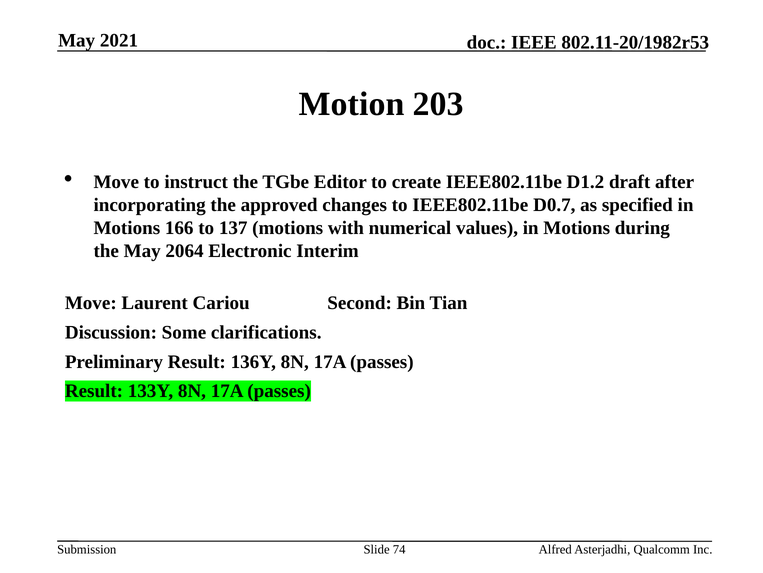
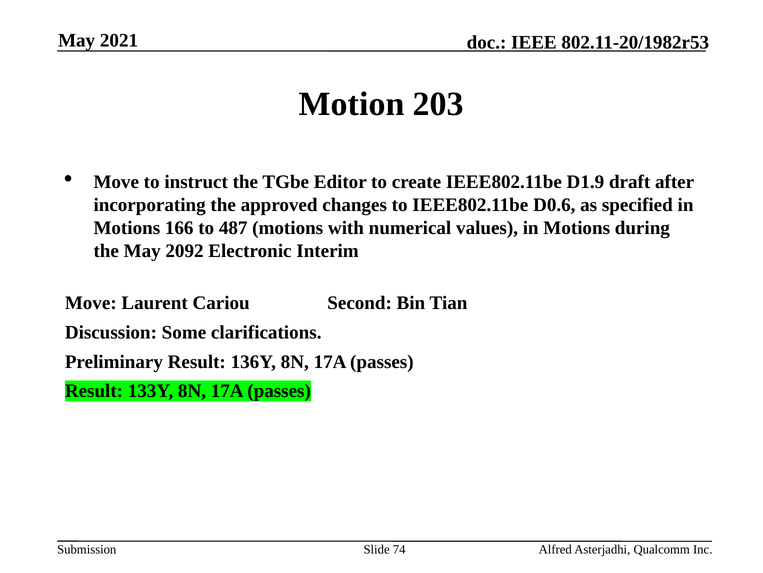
D1.2: D1.2 -> D1.9 (585, 182)
D0.7: D0.7 -> D0.6 (554, 205)
137: 137 -> 487 (233, 228)
2064: 2064 -> 2092 (185, 251)
